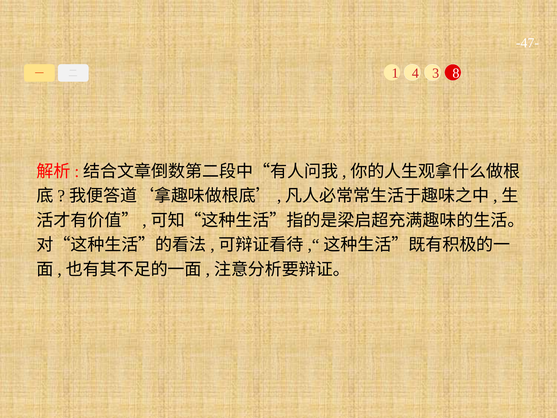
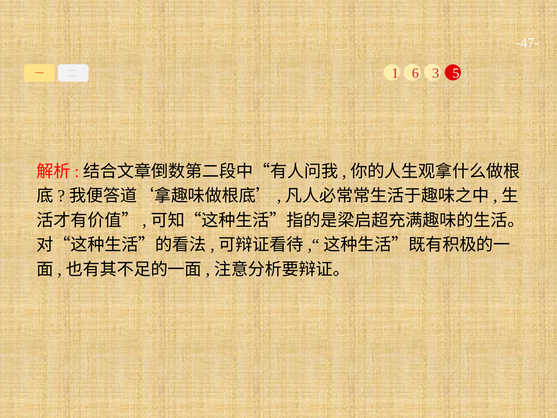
4: 4 -> 6 (415, 73)
8: 8 -> 5 (456, 73)
